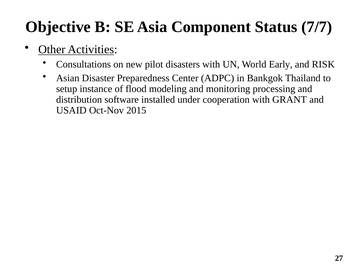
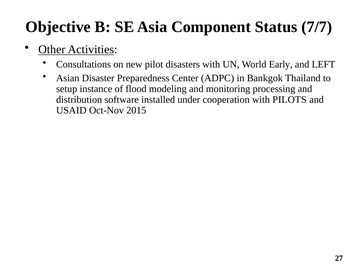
RISK: RISK -> LEFT (323, 64)
GRANT: GRANT -> PILOTS (290, 99)
